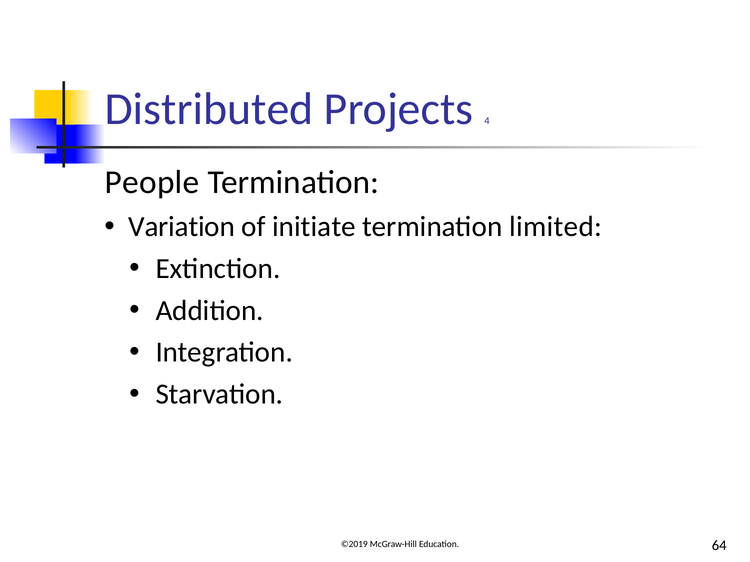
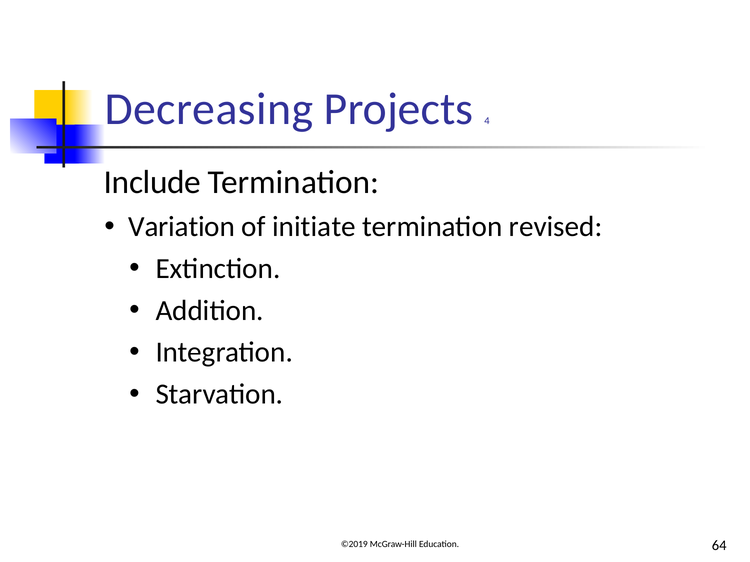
Distributed: Distributed -> Decreasing (209, 109)
People: People -> Include (152, 183)
limited: limited -> revised (556, 227)
